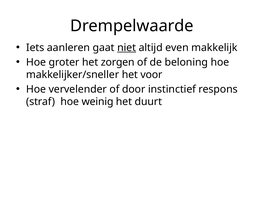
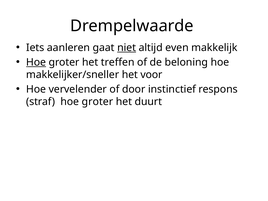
Hoe underline: none -> present (36, 62)
zorgen: zorgen -> treffen (118, 62)
straf hoe weinig: weinig -> groter (97, 102)
